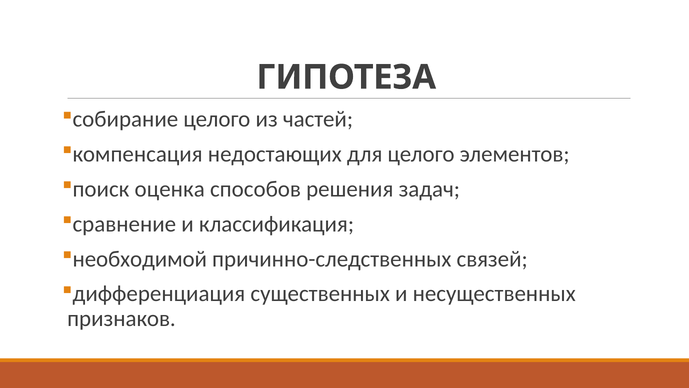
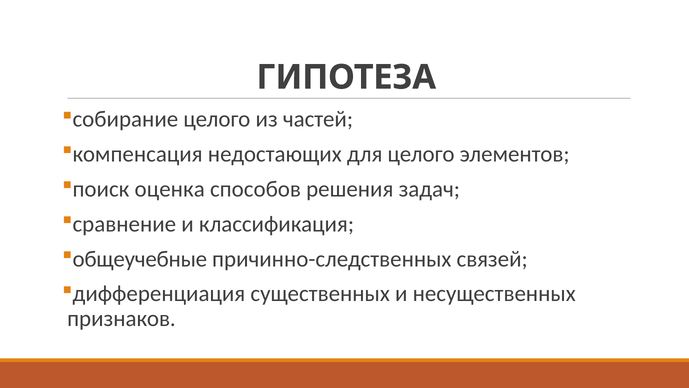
необходимой: необходимой -> общеучебные (140, 259)
